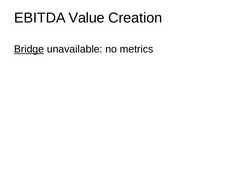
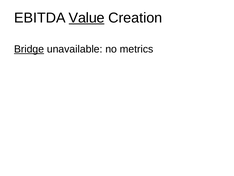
Value underline: none -> present (87, 18)
